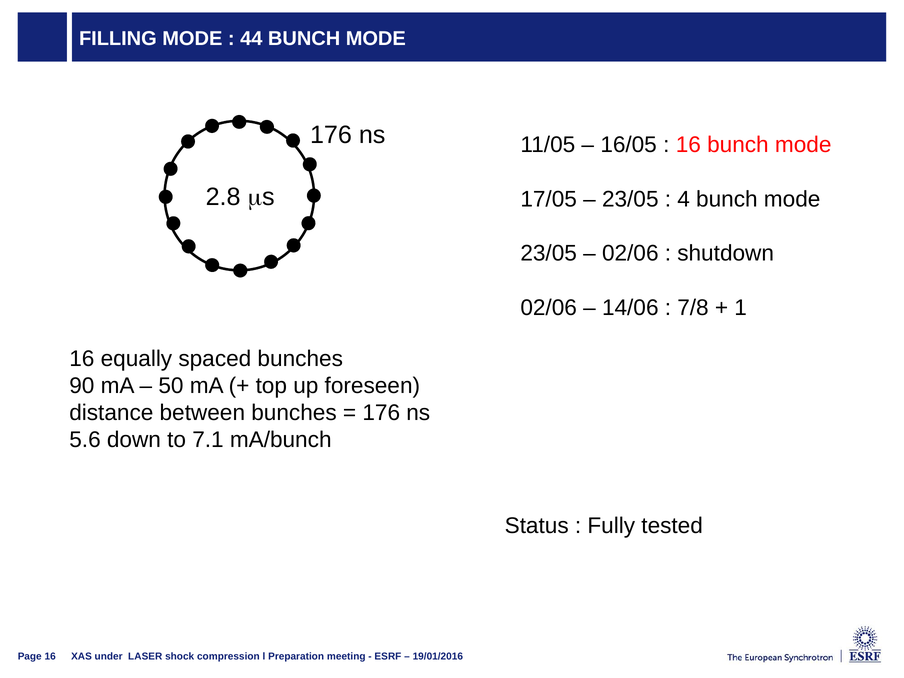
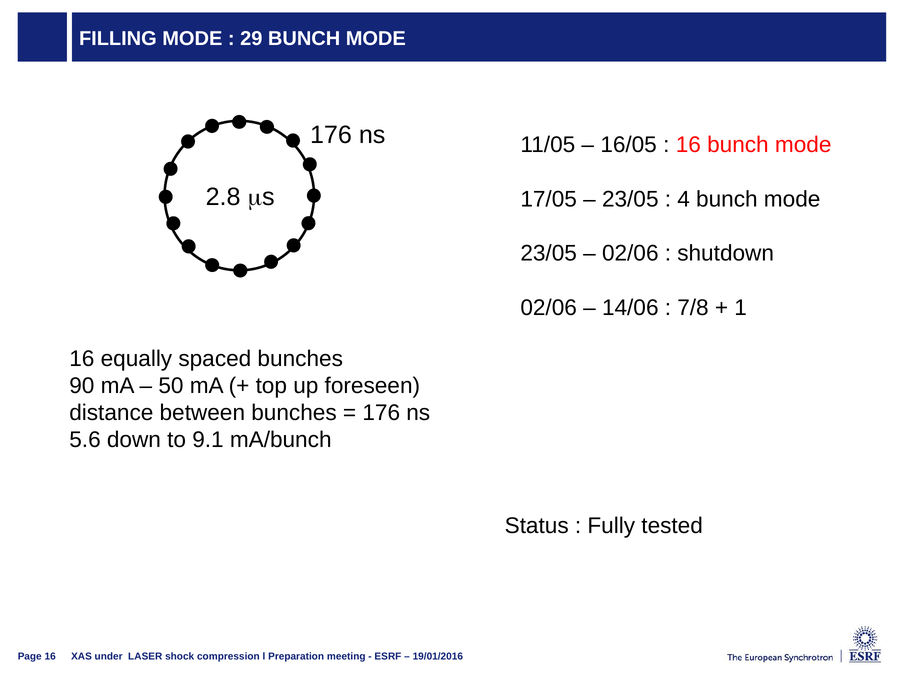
44: 44 -> 29 (251, 38)
7.1: 7.1 -> 9.1 (208, 440)
